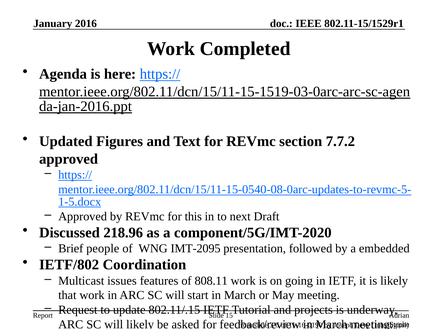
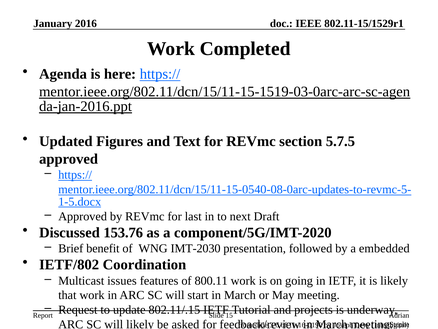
7.7.2: 7.7.2 -> 5.7.5 (340, 141)
this: this -> last (193, 216)
218.96: 218.96 -> 153.76 (123, 232)
people: people -> benefit (103, 248)
IMT-2095: IMT-2095 -> IMT-2030 (196, 248)
808.11: 808.11 -> 800.11 (211, 280)
